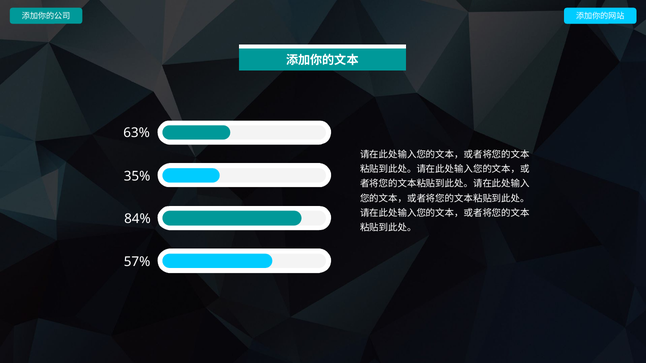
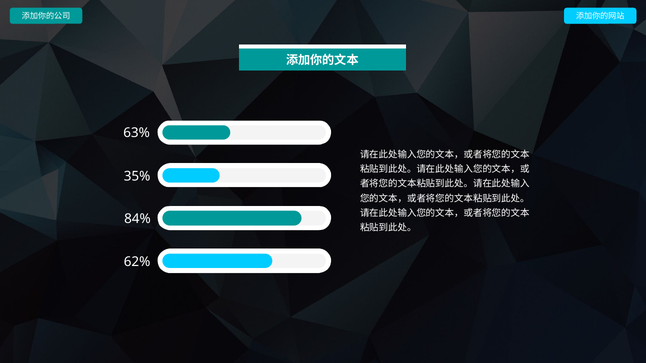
57%: 57% -> 62% (137, 262)
